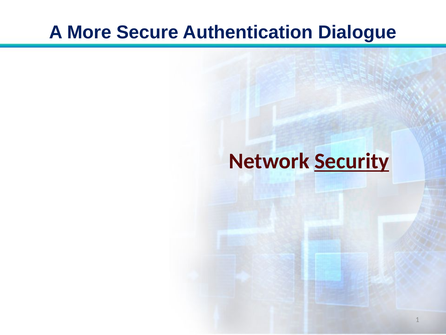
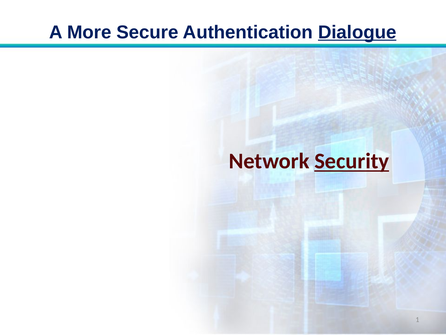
Dialogue underline: none -> present (357, 32)
